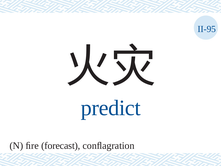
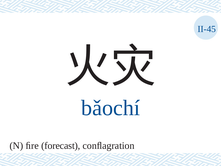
II-95: II-95 -> II-45 (207, 29)
predict: predict -> bǎochí (111, 108)
